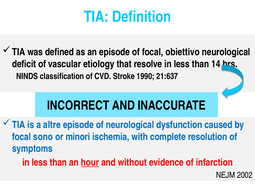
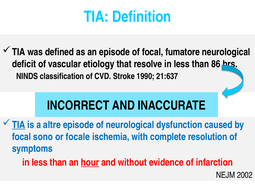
obiettivo: obiettivo -> fumatore (183, 52)
14: 14 -> 86 (216, 64)
TIA underline: none -> present (19, 125)
minori: minori -> focale (78, 137)
